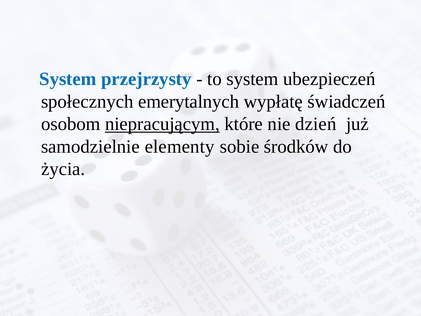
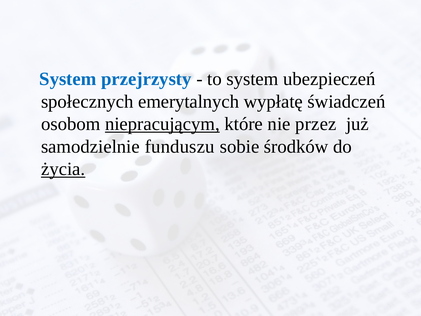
dzień: dzień -> przez (316, 124)
elementy: elementy -> funduszu (180, 146)
życia underline: none -> present (63, 169)
